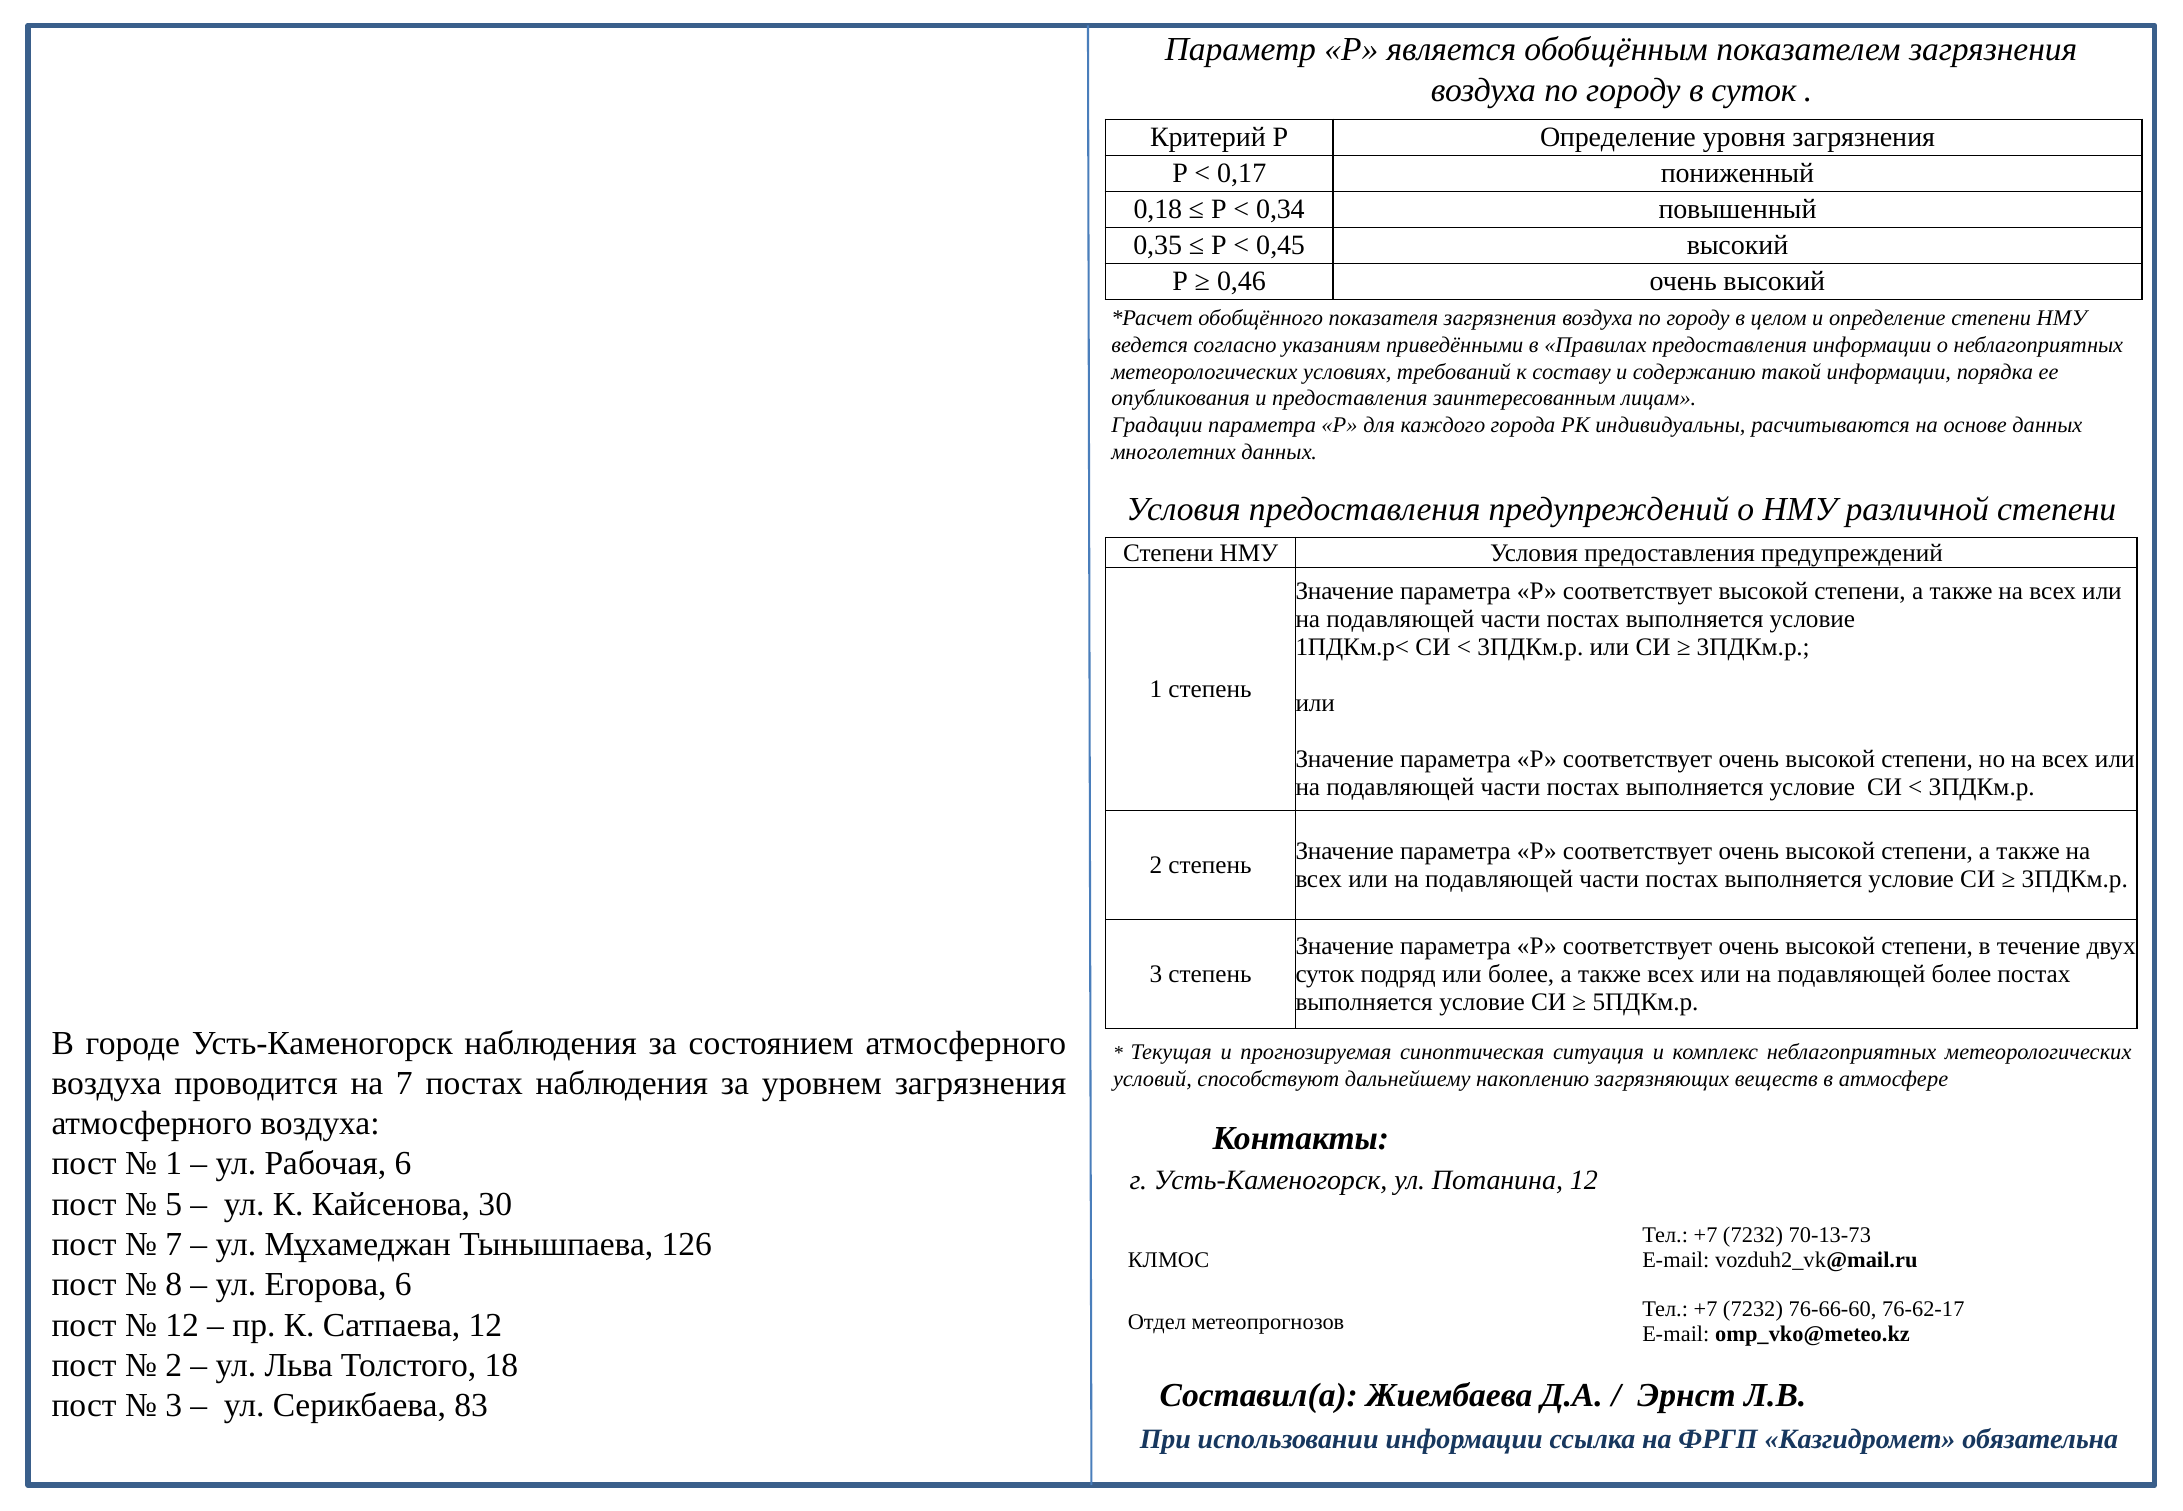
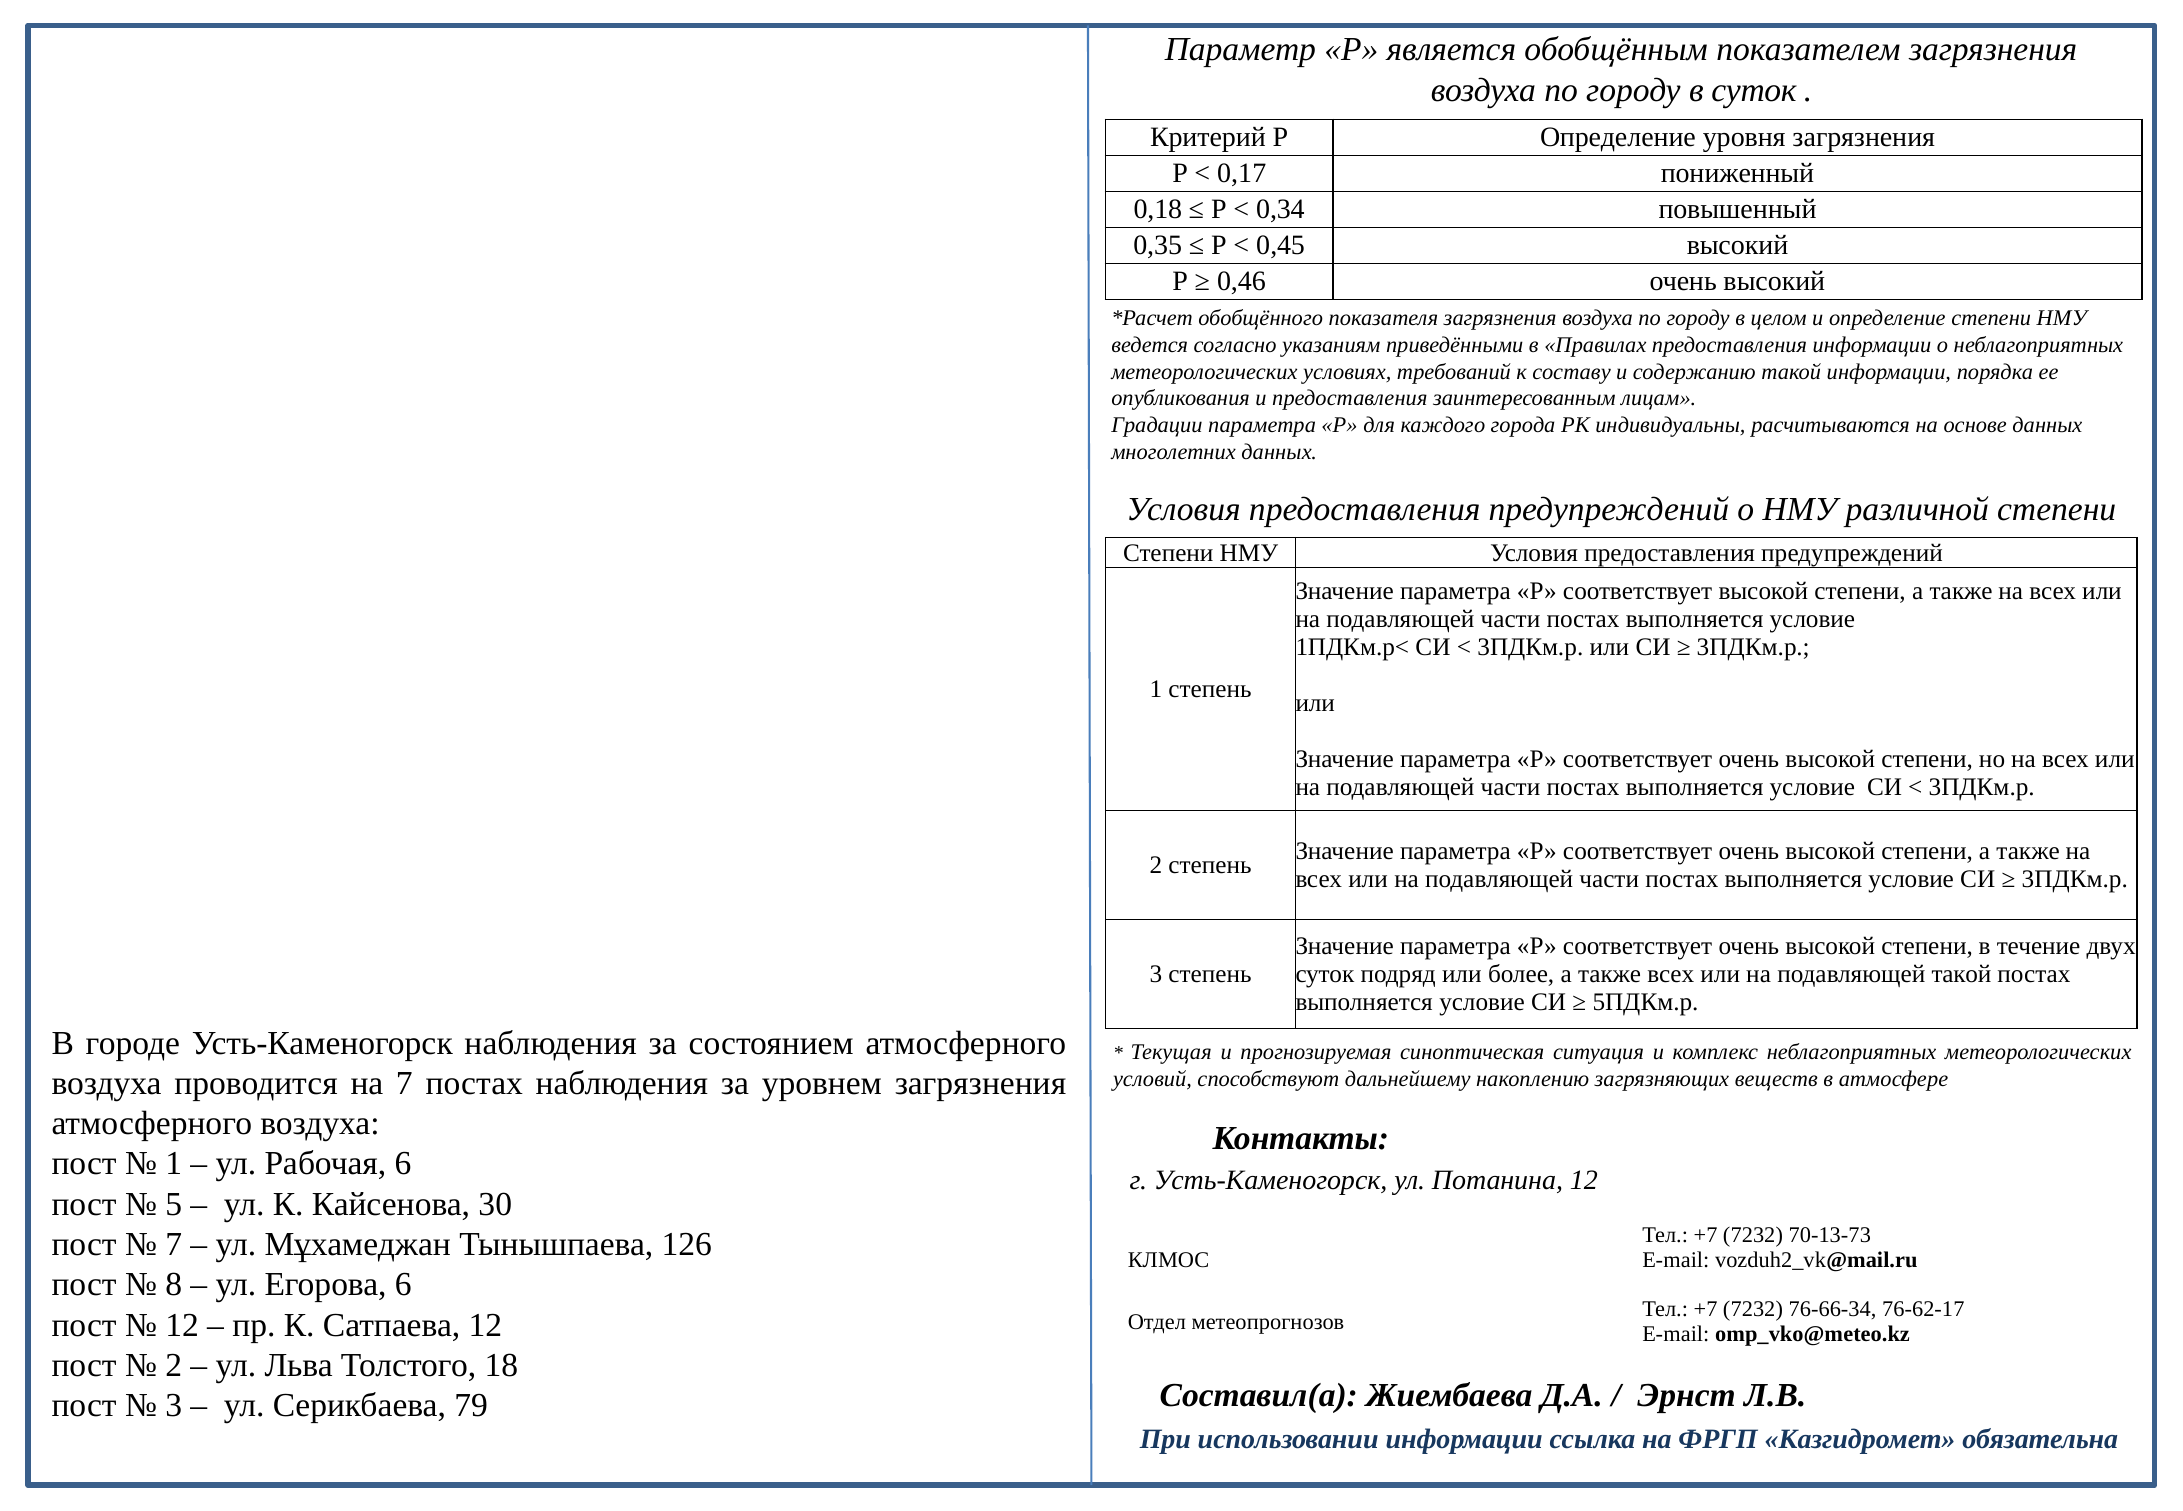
подавляющей более: более -> такой (1962, 974)
76-66-60: 76-66-60 -> 76-66-34 (1833, 1310)
83: 83 -> 79 (471, 1406)
